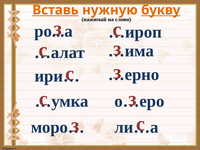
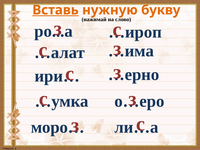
букву underline: present -> none (161, 10)
